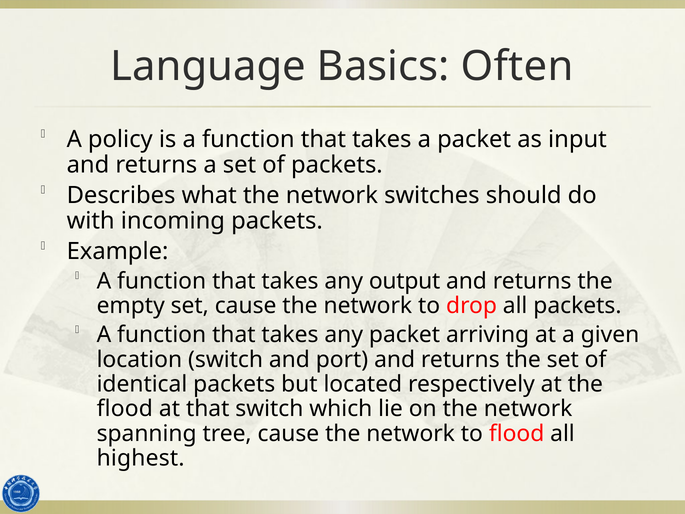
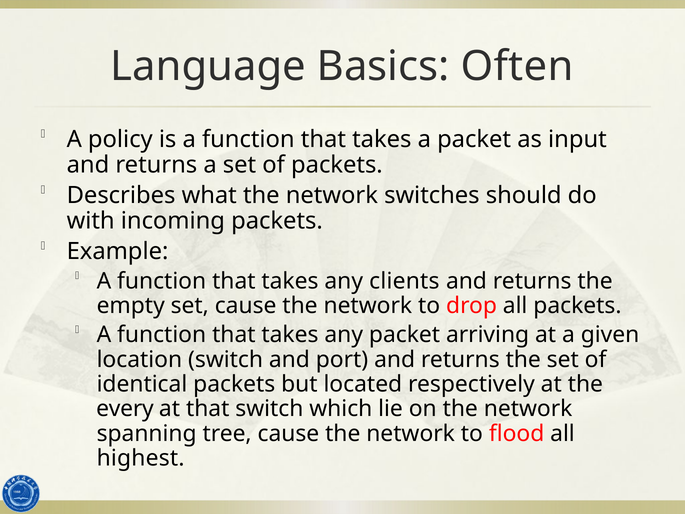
output: output -> clients (404, 281)
flood: flood -> every (125, 409)
